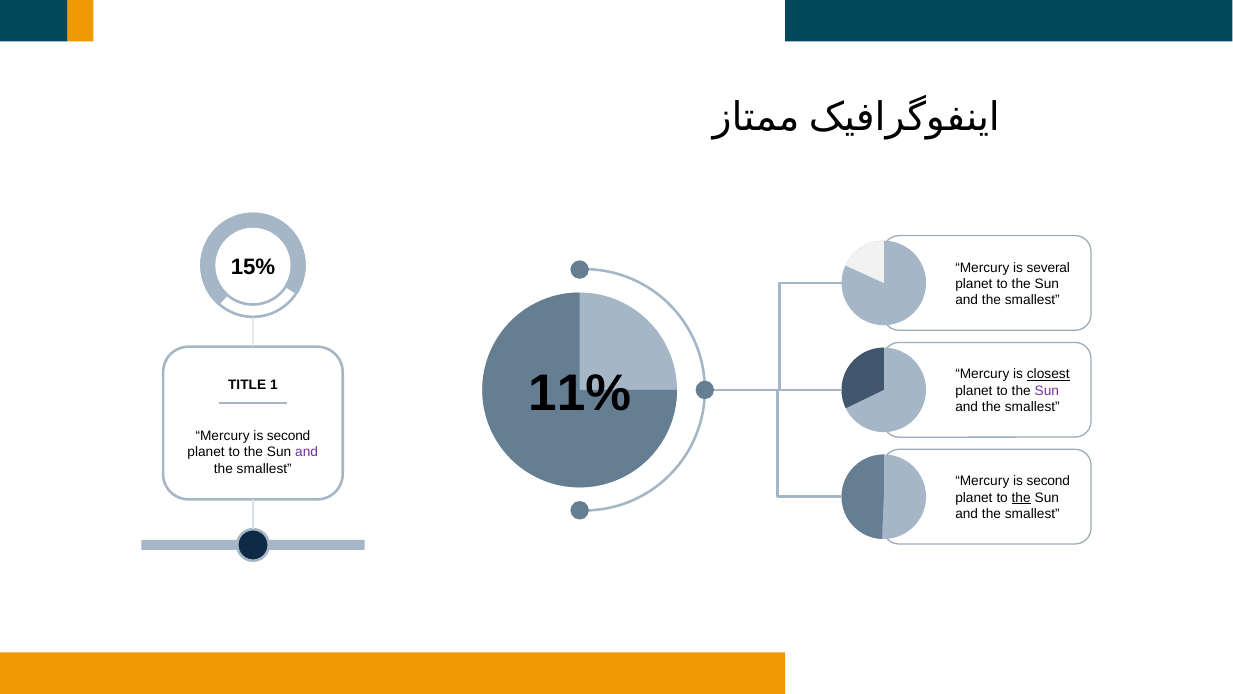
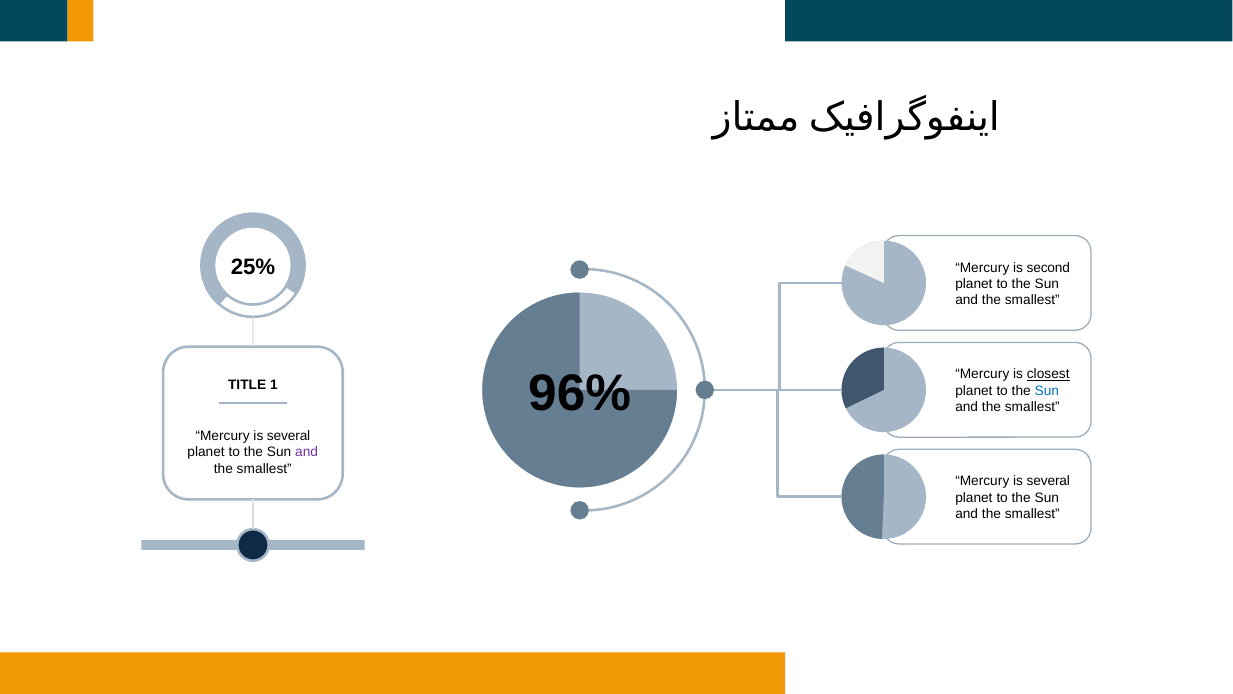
15%: 15% -> 25% (253, 267)
several: several -> second (1048, 267)
11%: 11% -> 96% (580, 393)
Sun colour: purple -> blue (1047, 391)
second: second -> several (289, 435)
second: second -> several (1048, 481)
the underline: present -> none (1021, 497)
